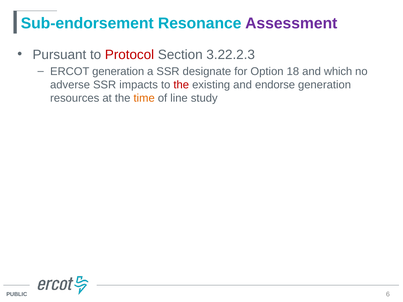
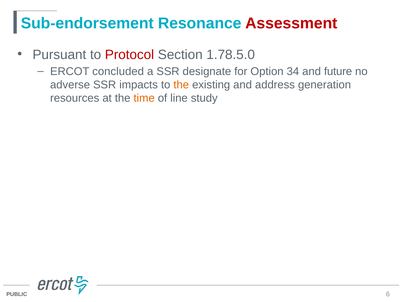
Assessment colour: purple -> red (291, 23)
3.22.2.3: 3.22.2.3 -> 1.78.5.0 (231, 55)
ERCOT generation: generation -> concluded (118, 72)
18: 18 -> 34 (293, 72)
which: which -> future (338, 72)
the colour: red -> orange (181, 85)
endorse: endorse -> address (275, 85)
